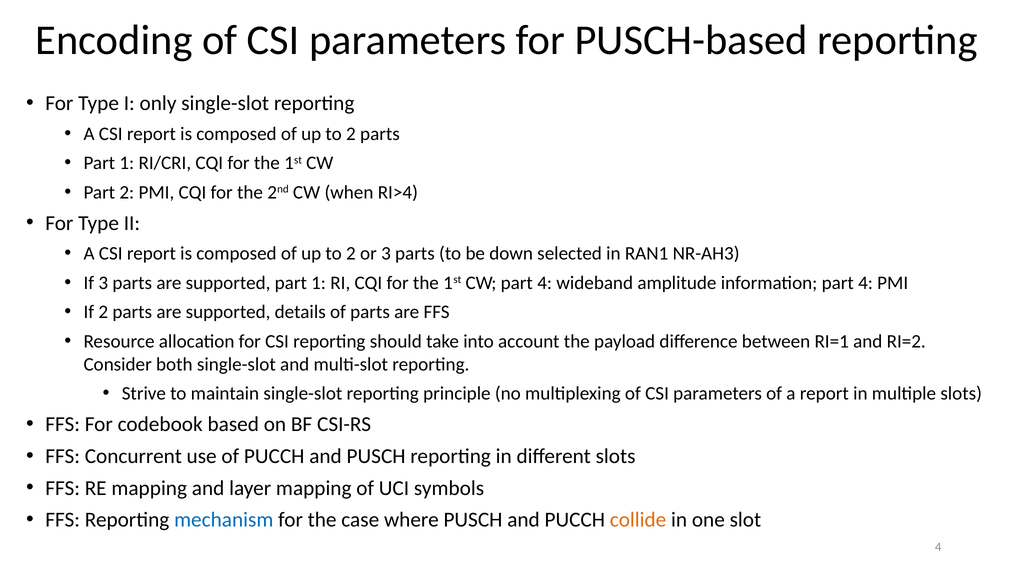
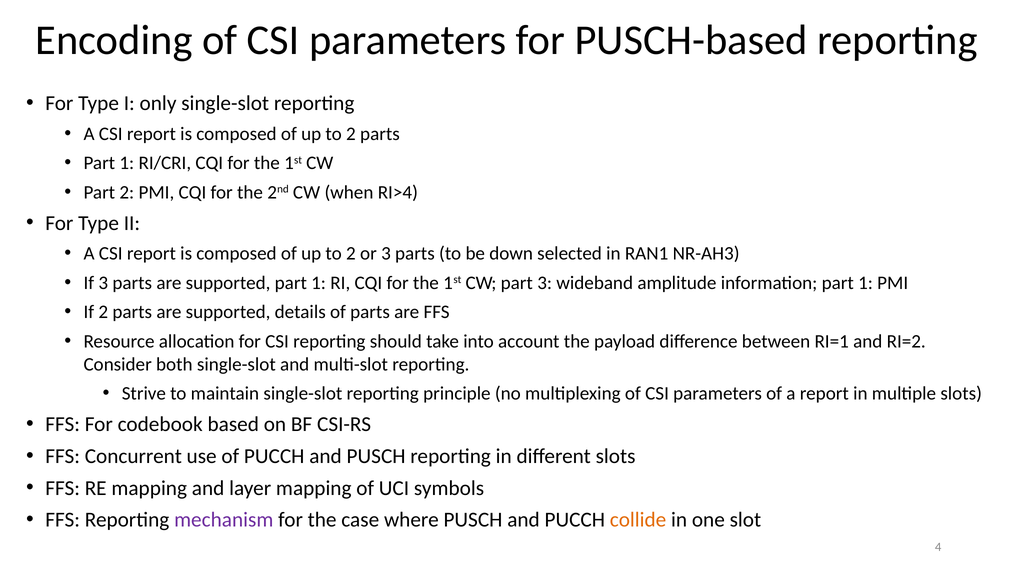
CW part 4: 4 -> 3 (545, 283)
information part 4: 4 -> 1 (866, 283)
mechanism colour: blue -> purple (224, 520)
